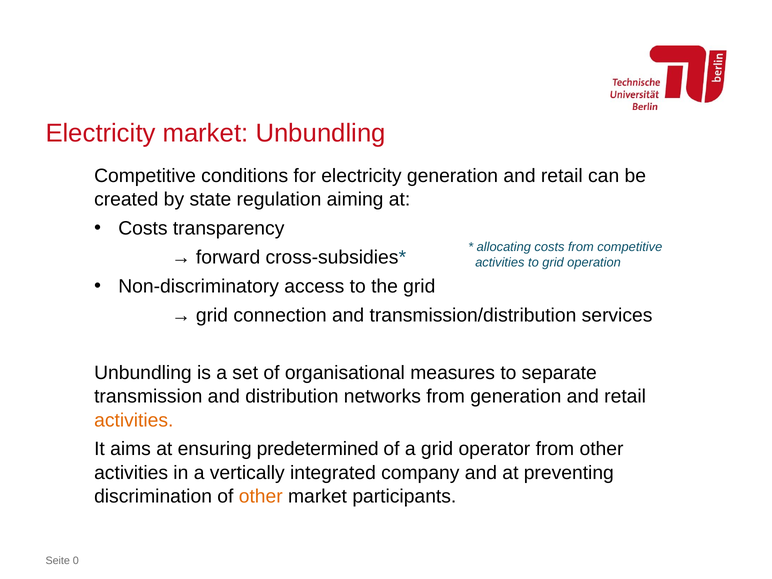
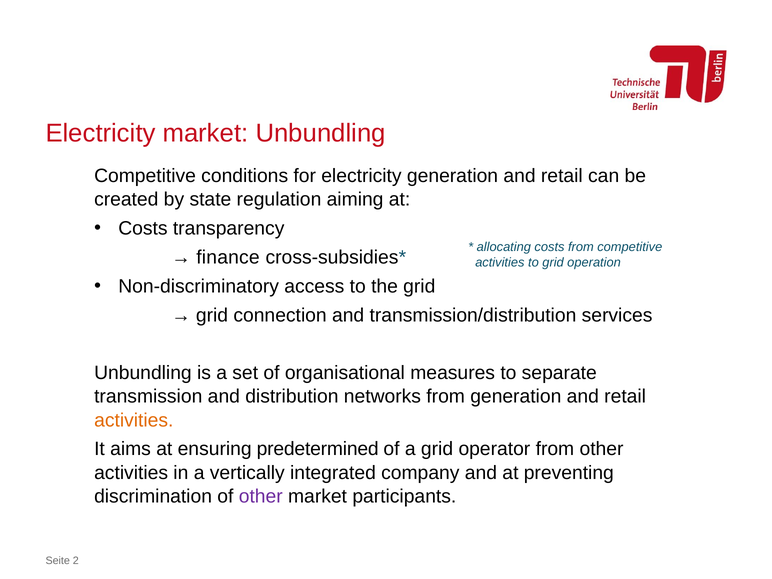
forward: forward -> finance (228, 257)
other colour: orange -> purple (261, 496)
0: 0 -> 2 (76, 561)
